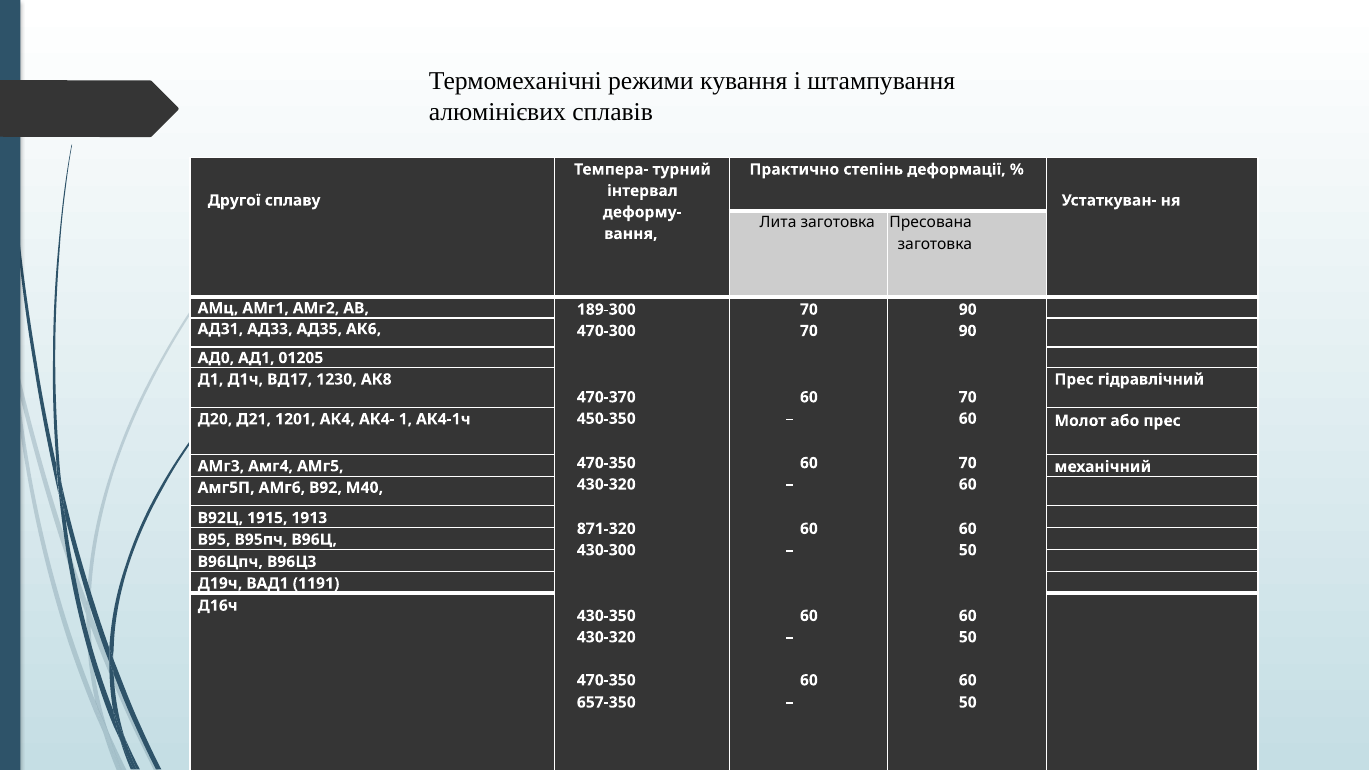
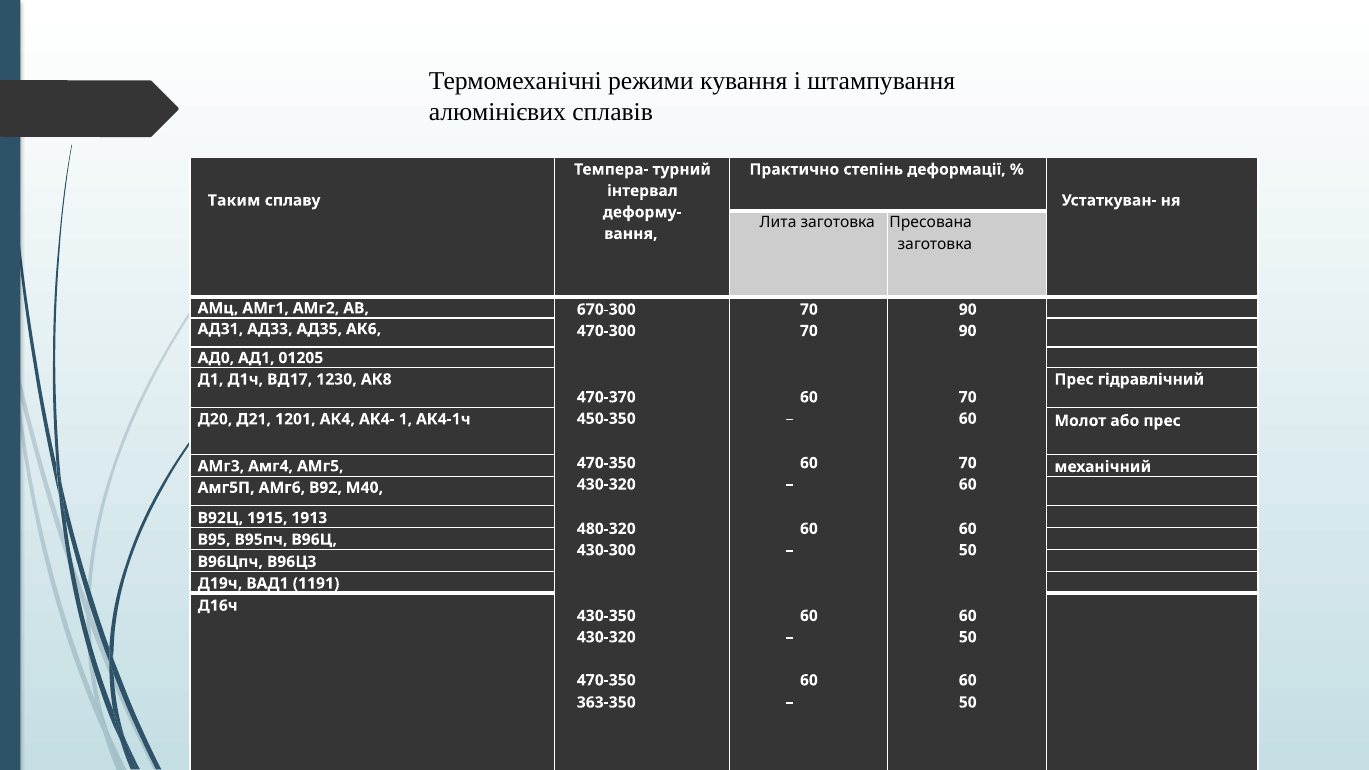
Другої: Другої -> Таким (234, 200)
189-300: 189-300 -> 670-300 (606, 310)
871-320: 871-320 -> 480-320 (606, 529)
657-350: 657-350 -> 363-350 (606, 702)
